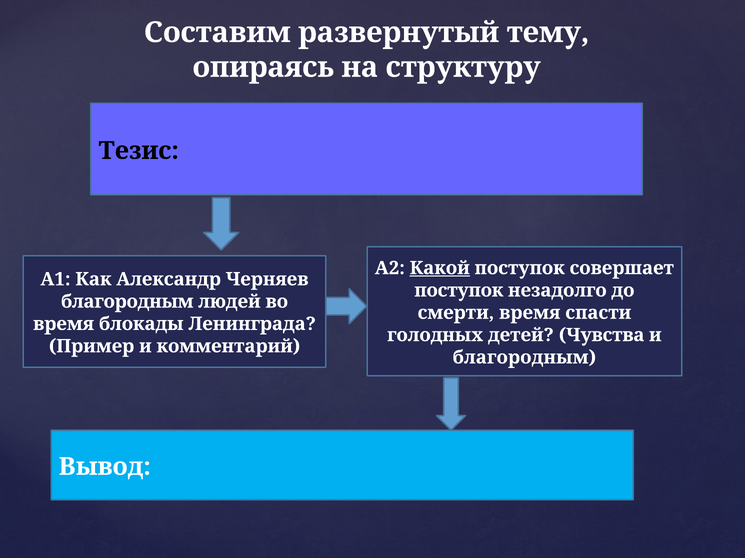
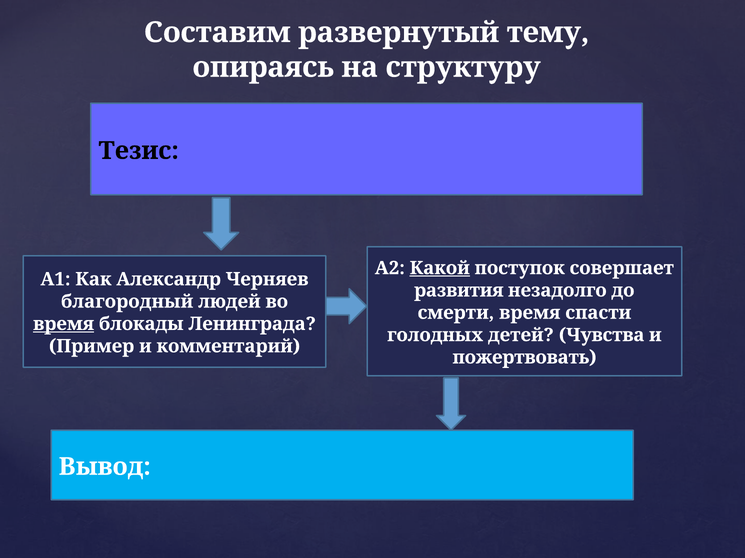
поступок: поступок -> развития (459, 291)
благородным: благородным -> благородный (127, 302)
время underline: none -> present (64, 324)
благородным: благородным -> пожертвовать (525, 358)
